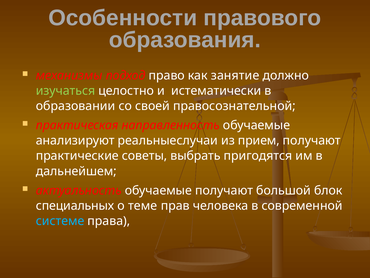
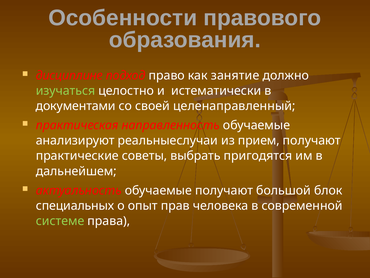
механизмы: механизмы -> дисциплине (69, 75)
образовании: образовании -> документами (76, 106)
правосознательной: правосознательной -> целенаправленный (234, 106)
теме: теме -> опыт (143, 205)
системе colour: light blue -> light green (60, 221)
